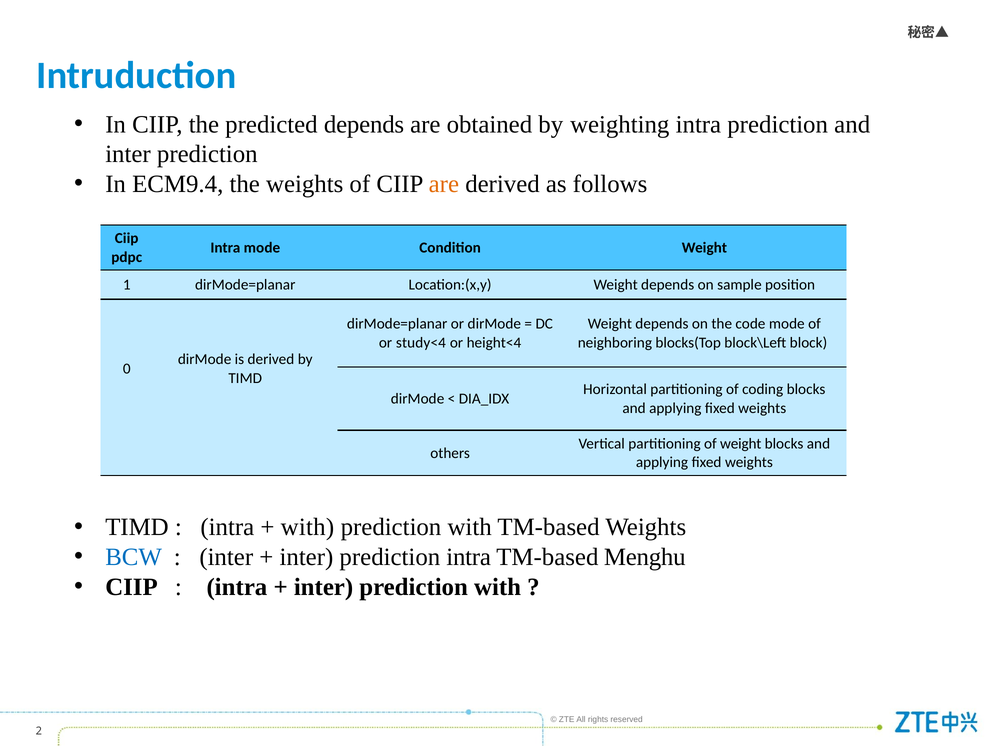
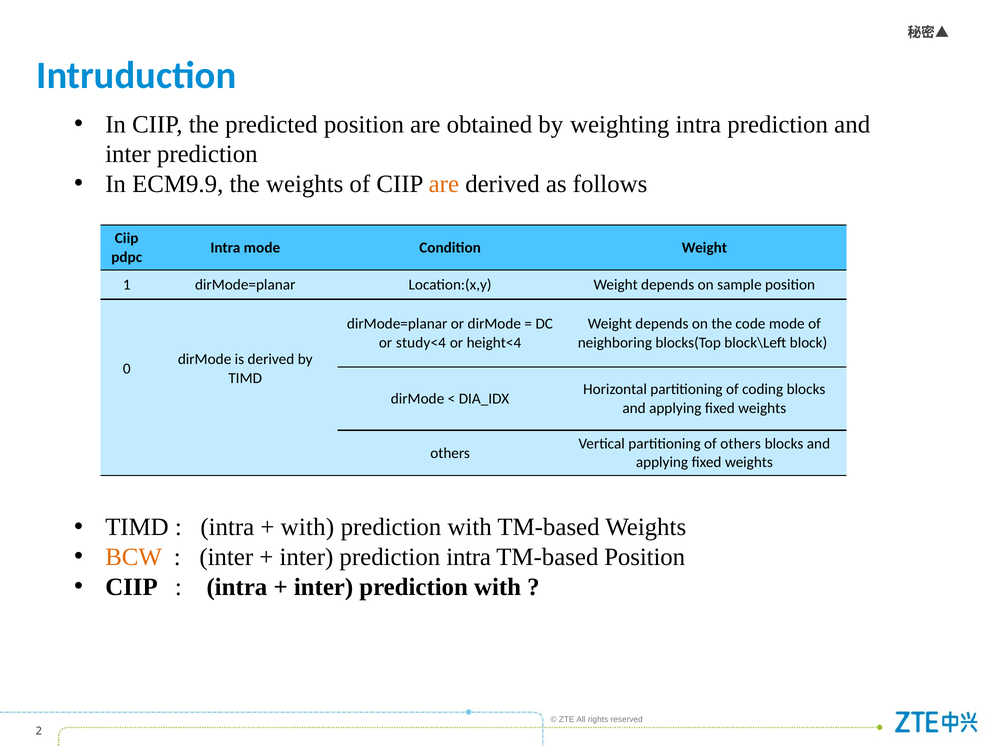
predicted depends: depends -> position (364, 124)
ECM9.4: ECM9.4 -> ECM9.9 (178, 184)
of weight: weight -> others (741, 444)
BCW colour: blue -> orange (134, 557)
TM-based Menghu: Menghu -> Position (645, 557)
